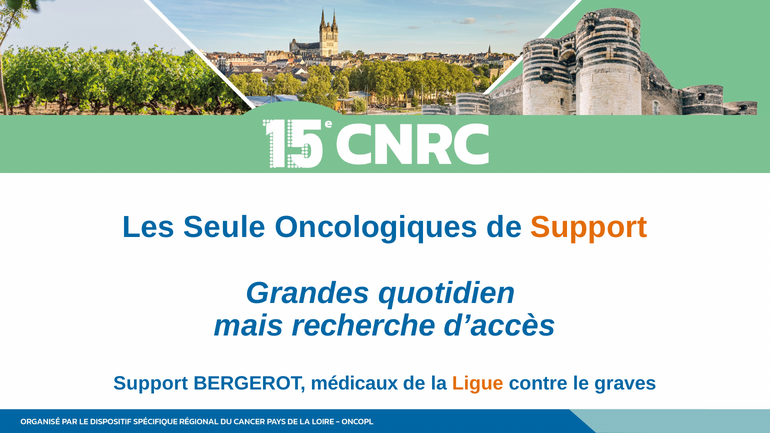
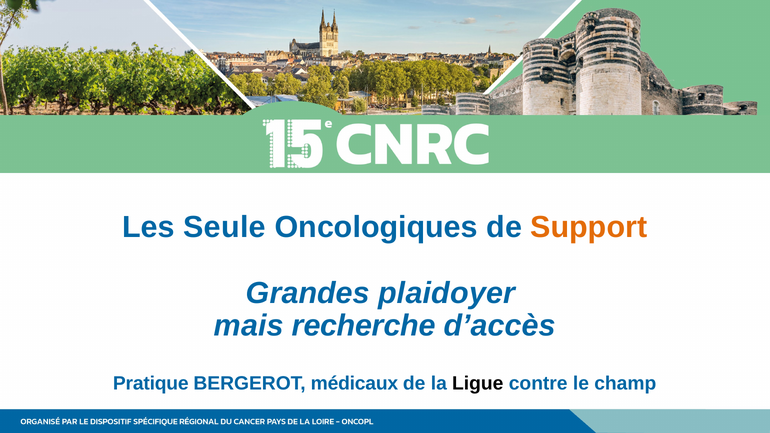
quotidien: quotidien -> plaidoyer (447, 293)
Support: Support -> Pratique (151, 383)
Ligue colour: orange -> black (478, 383)
graves: graves -> champ (625, 383)
